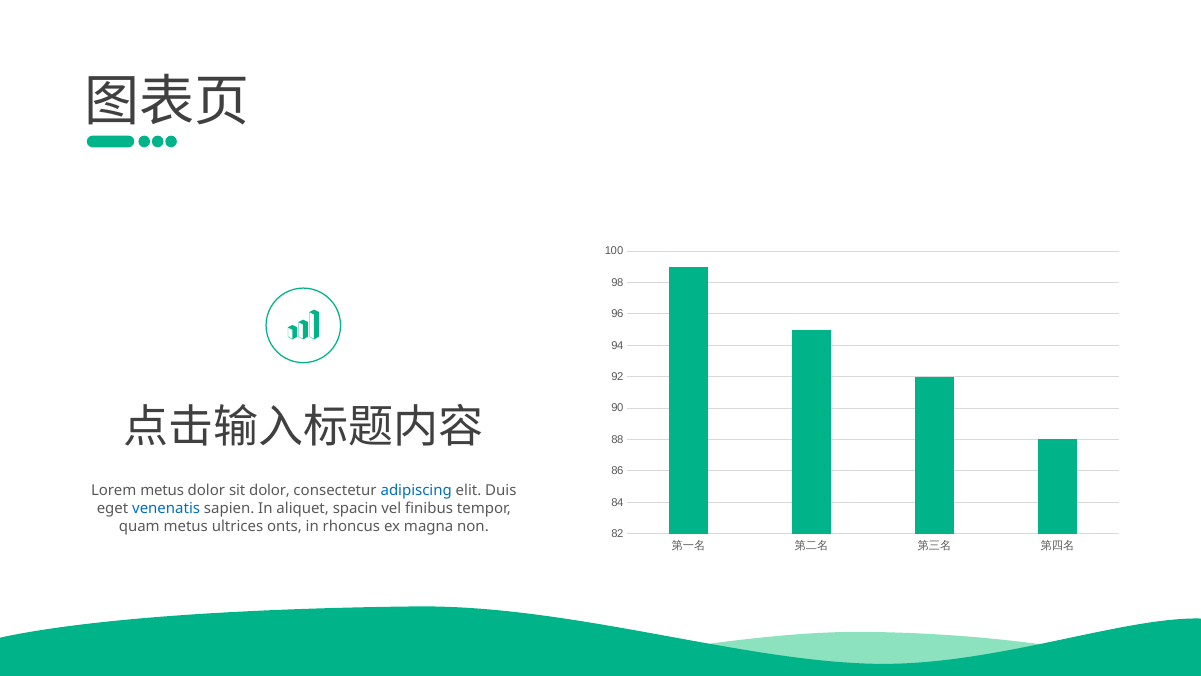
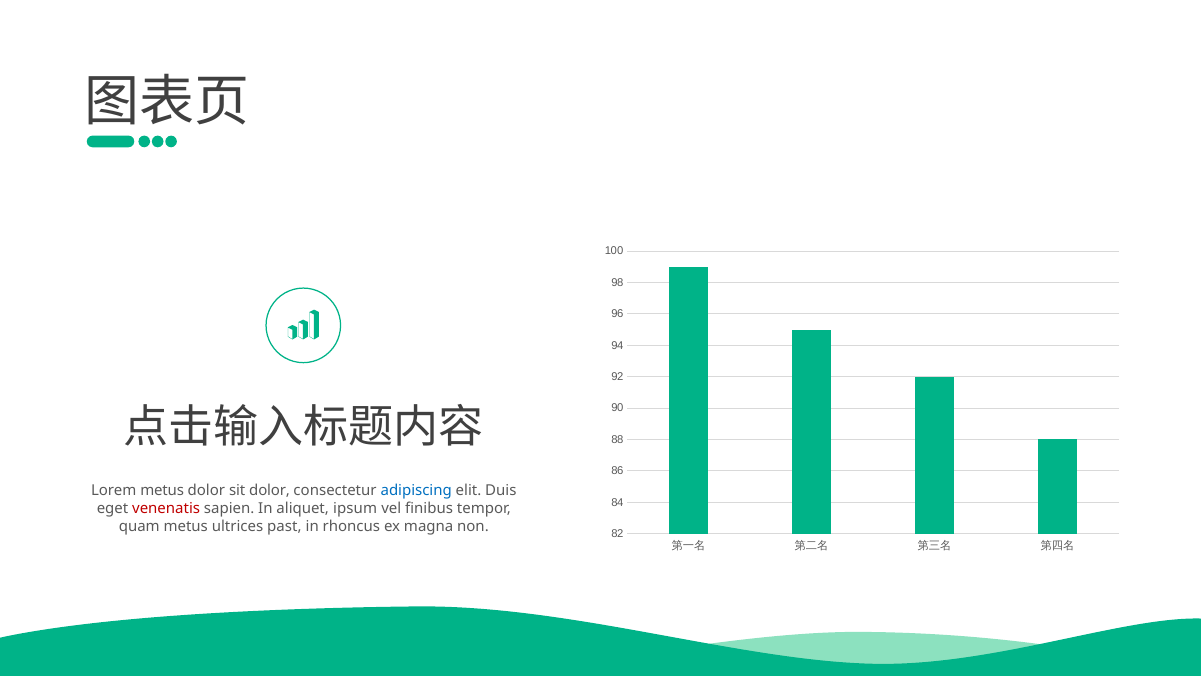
venenatis colour: blue -> red (166, 508)
spacin: spacin -> ipsum (355, 508)
onts: onts -> past (284, 526)
